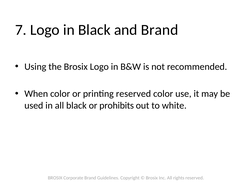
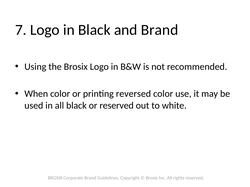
printing reserved: reserved -> reversed (133, 94)
or prohibits: prohibits -> reserved (117, 106)
